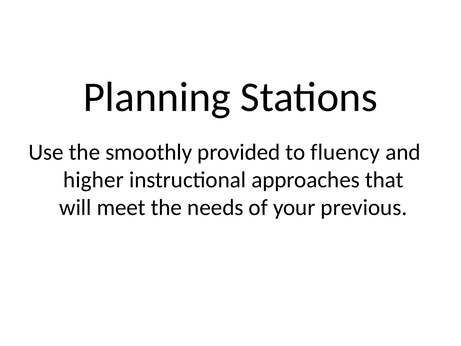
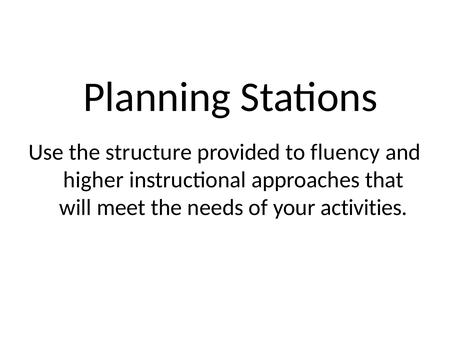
smoothly: smoothly -> structure (149, 152)
previous: previous -> activities (364, 208)
